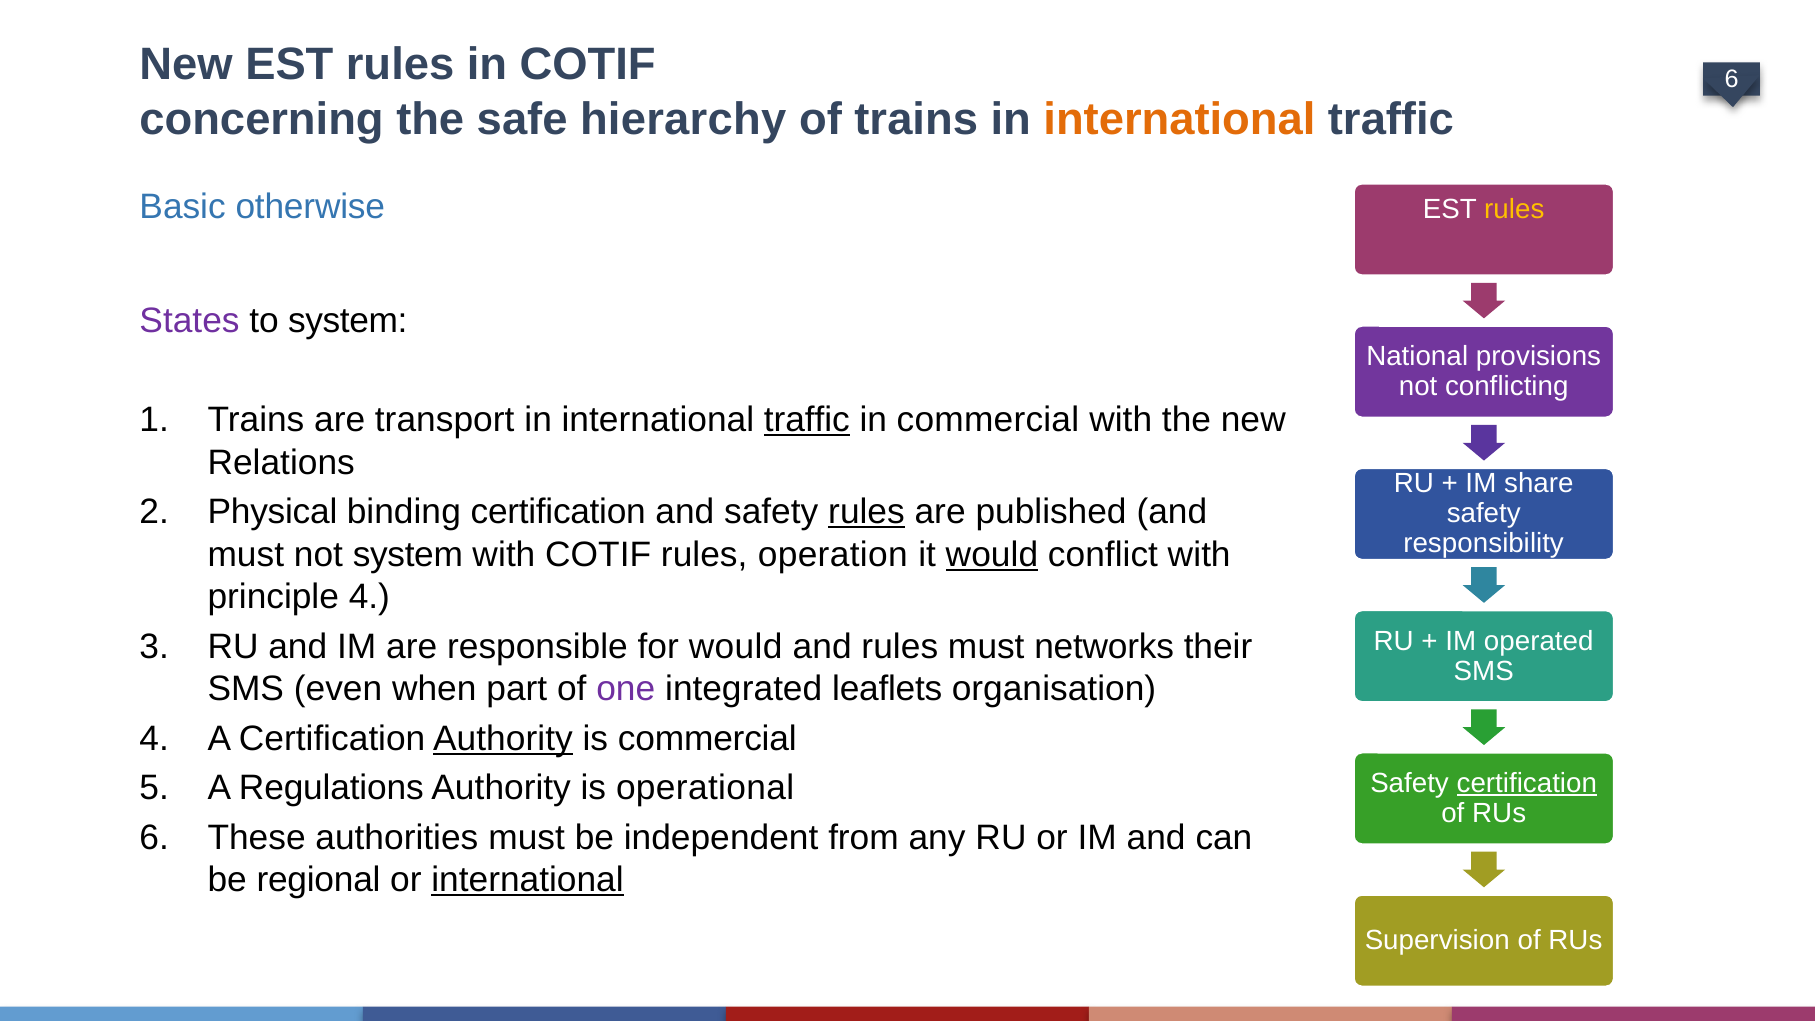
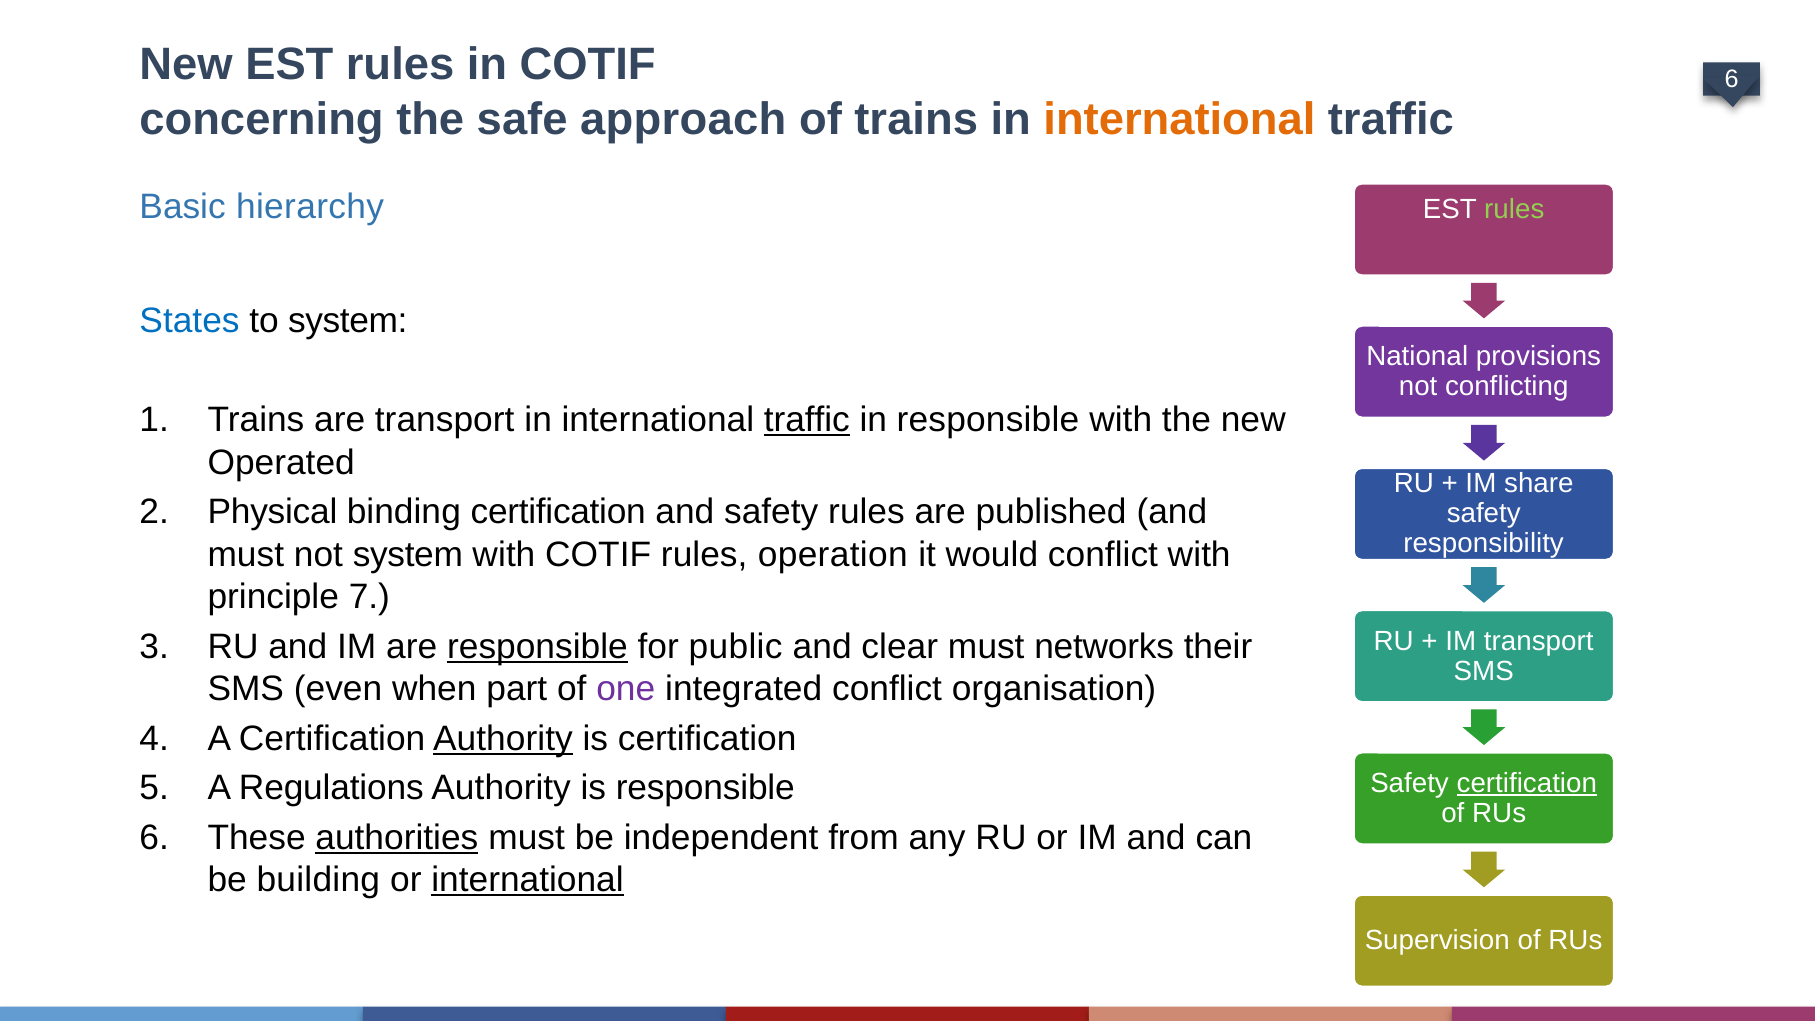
hierarchy: hierarchy -> approach (683, 119)
otherwise: otherwise -> hierarchy (310, 207)
rules colour: yellow -> light green (1514, 210)
States colour: purple -> blue (190, 321)
in commercial: commercial -> responsible (988, 420)
Relations: Relations -> Operated (281, 463)
rules underline: present -> none (866, 512)
would underline: present -> none (992, 555)
principle 4: 4 -> 7 (369, 597)
IM operated: operated -> transport (1539, 641)
responsible underline: none -> present (537, 647)
for would: would -> public (736, 647)
and rules: rules -> clear (900, 647)
integrated leaflets: leaflets -> conflict (887, 689)
is commercial: commercial -> certification (707, 739)
is operational: operational -> responsible (705, 788)
authorities underline: none -> present (397, 838)
regional: regional -> building (318, 880)
